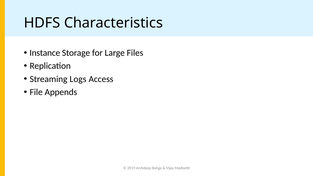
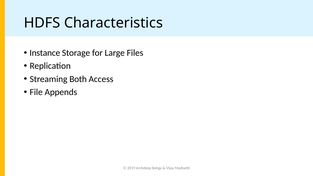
Logs: Logs -> Both (78, 79)
